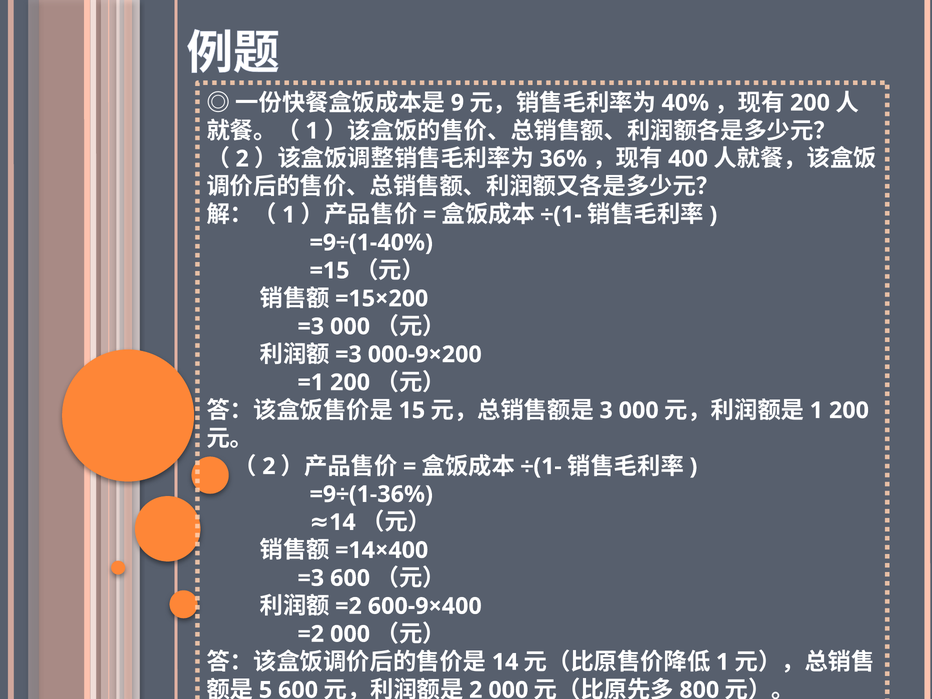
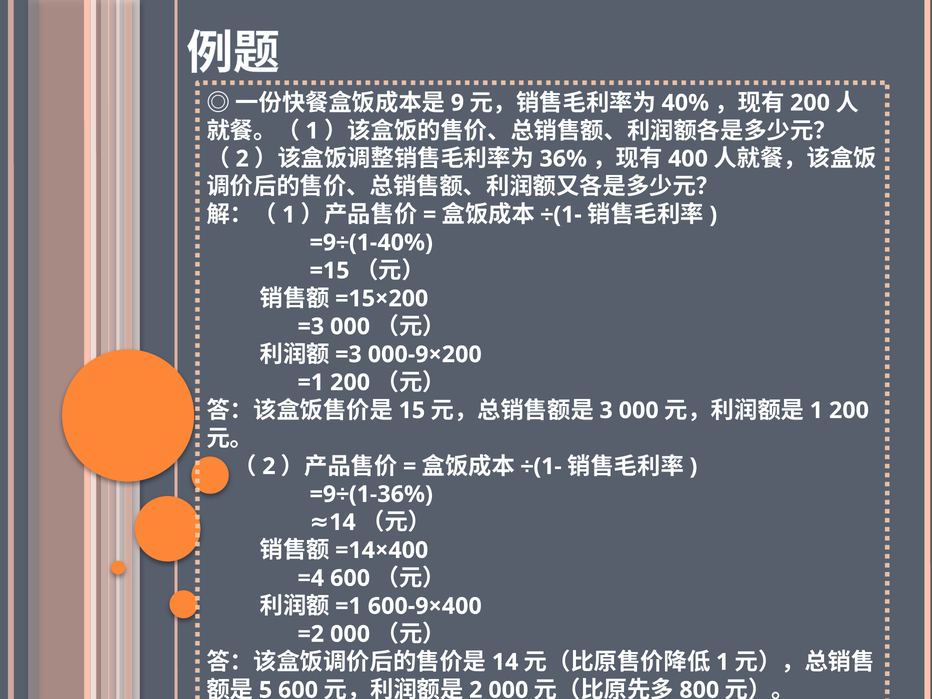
=3: =3 -> =4 (311, 578)
=2: =2 -> =1 (348, 606)
